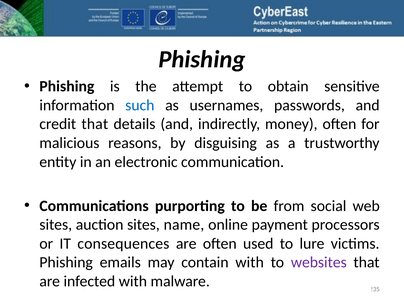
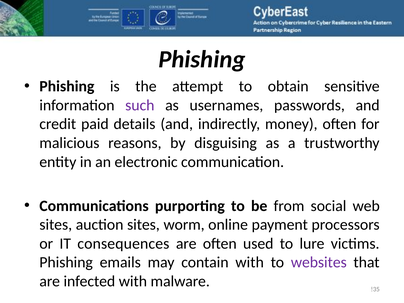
such colour: blue -> purple (140, 105)
credit that: that -> paid (95, 124)
name: name -> worm (184, 225)
